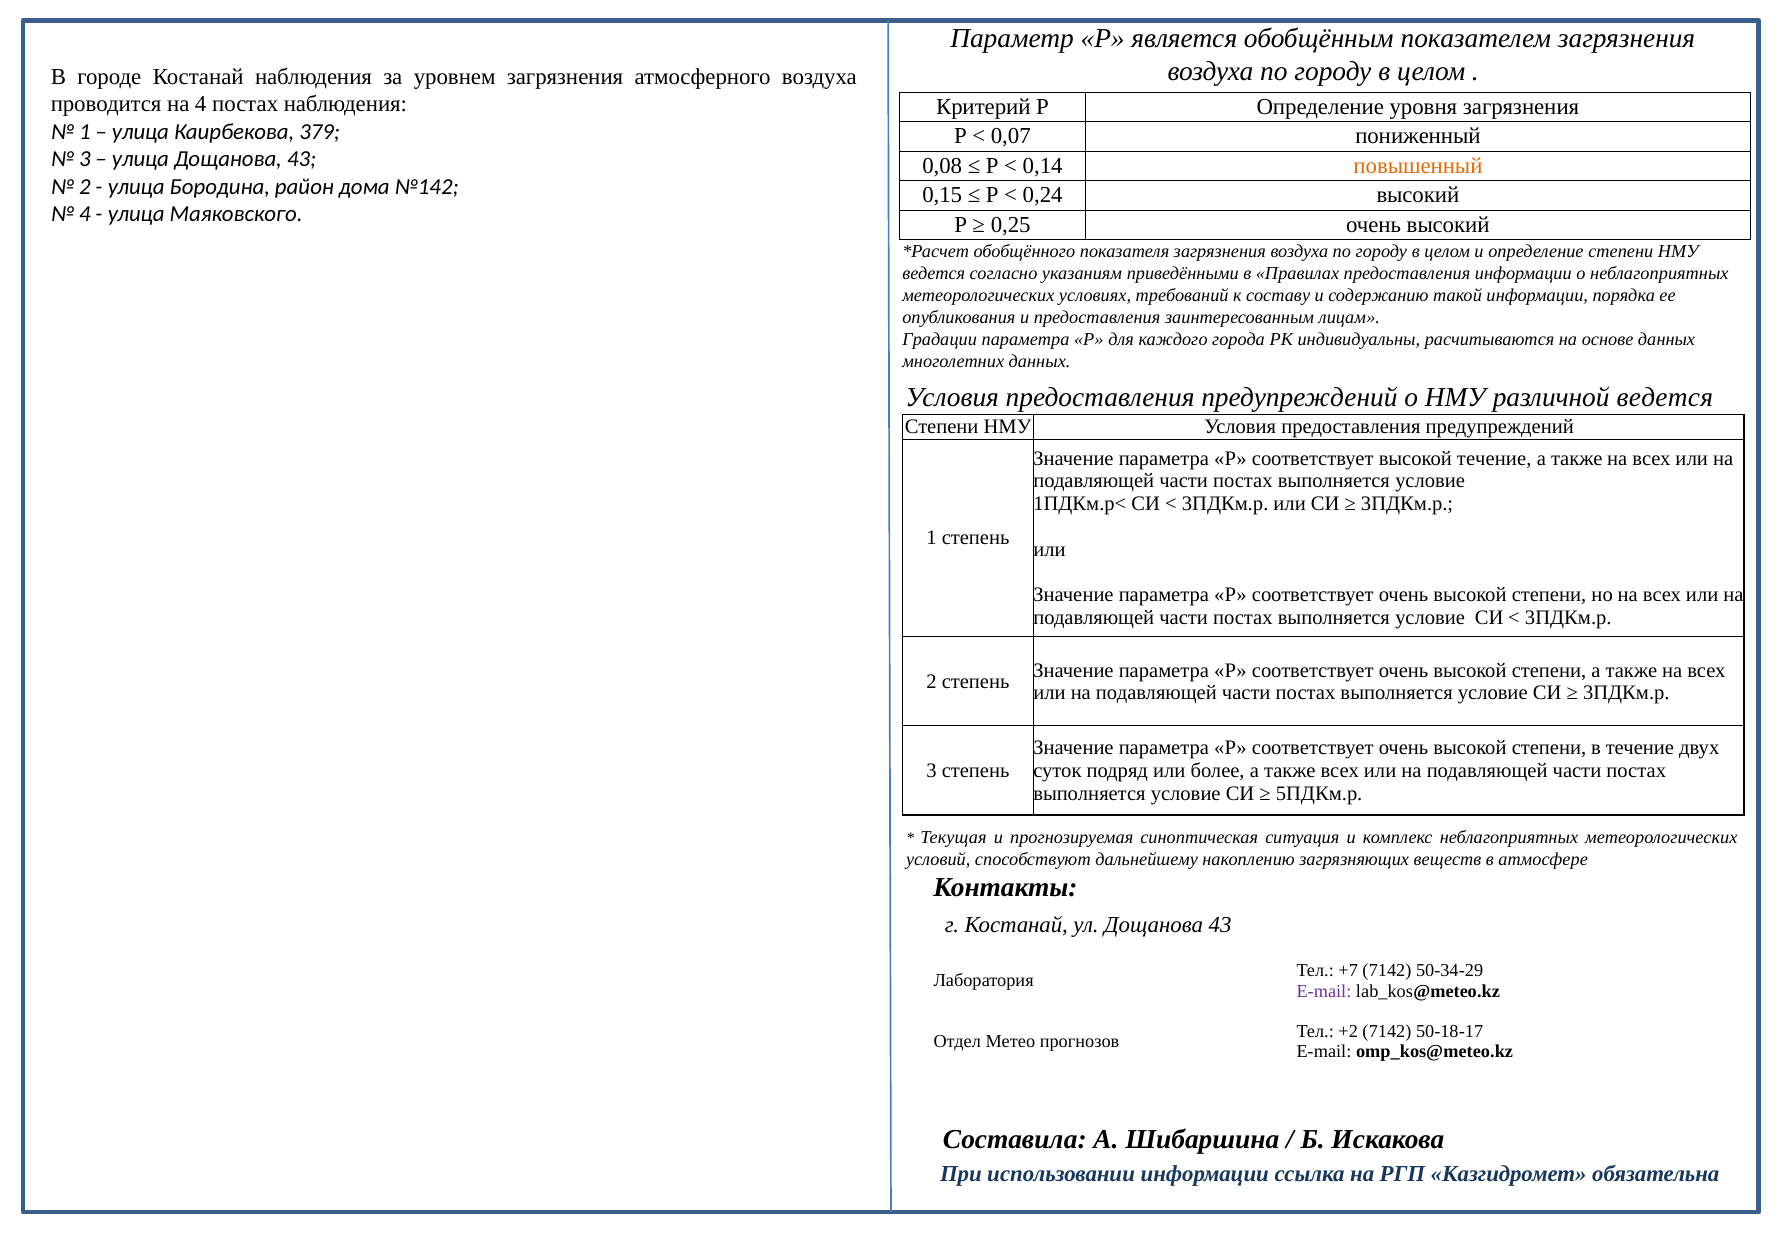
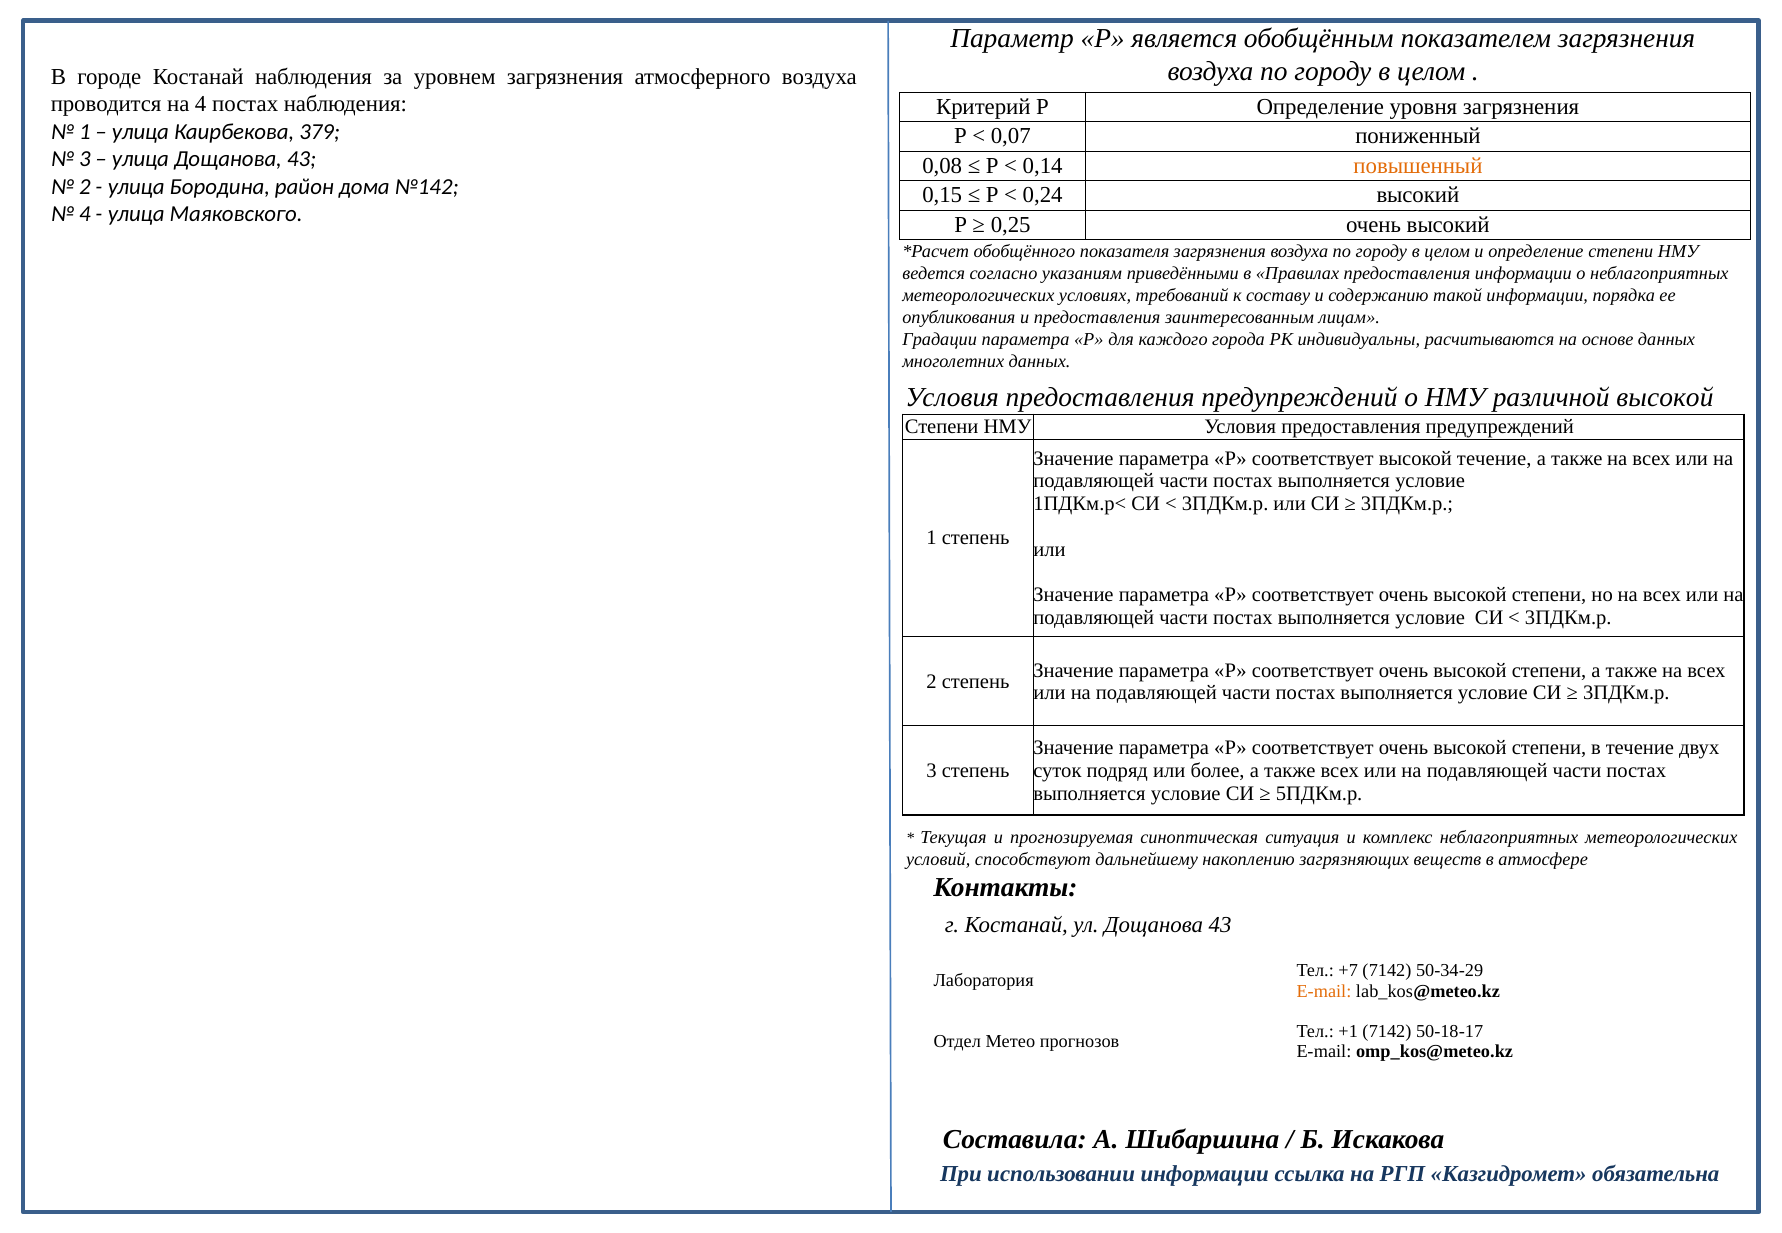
различной ведется: ведется -> высокой (1665, 398)
E-mail colour: purple -> orange (1324, 992)
+2: +2 -> +1 (1348, 1032)
